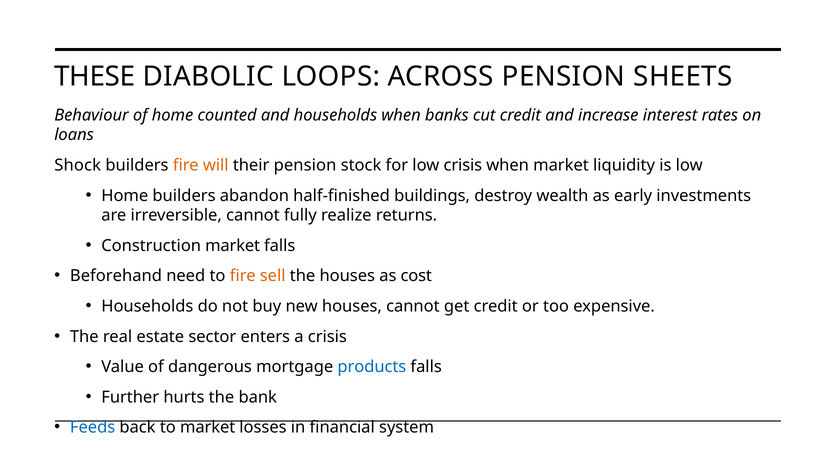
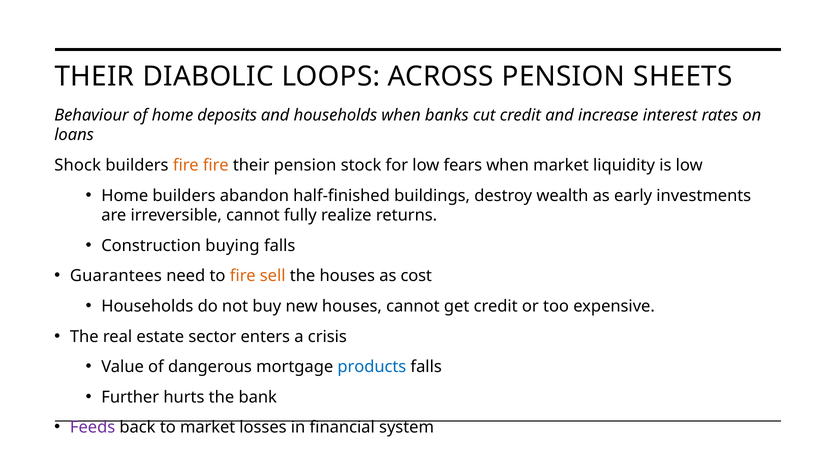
THESE: THESE -> THEIR (94, 77)
counted: counted -> deposits (227, 115)
fire will: will -> fire (216, 165)
low crisis: crisis -> fears (463, 165)
Construction market: market -> buying (232, 246)
Beforehand: Beforehand -> Guarantees (116, 276)
Feeds colour: blue -> purple (93, 428)
